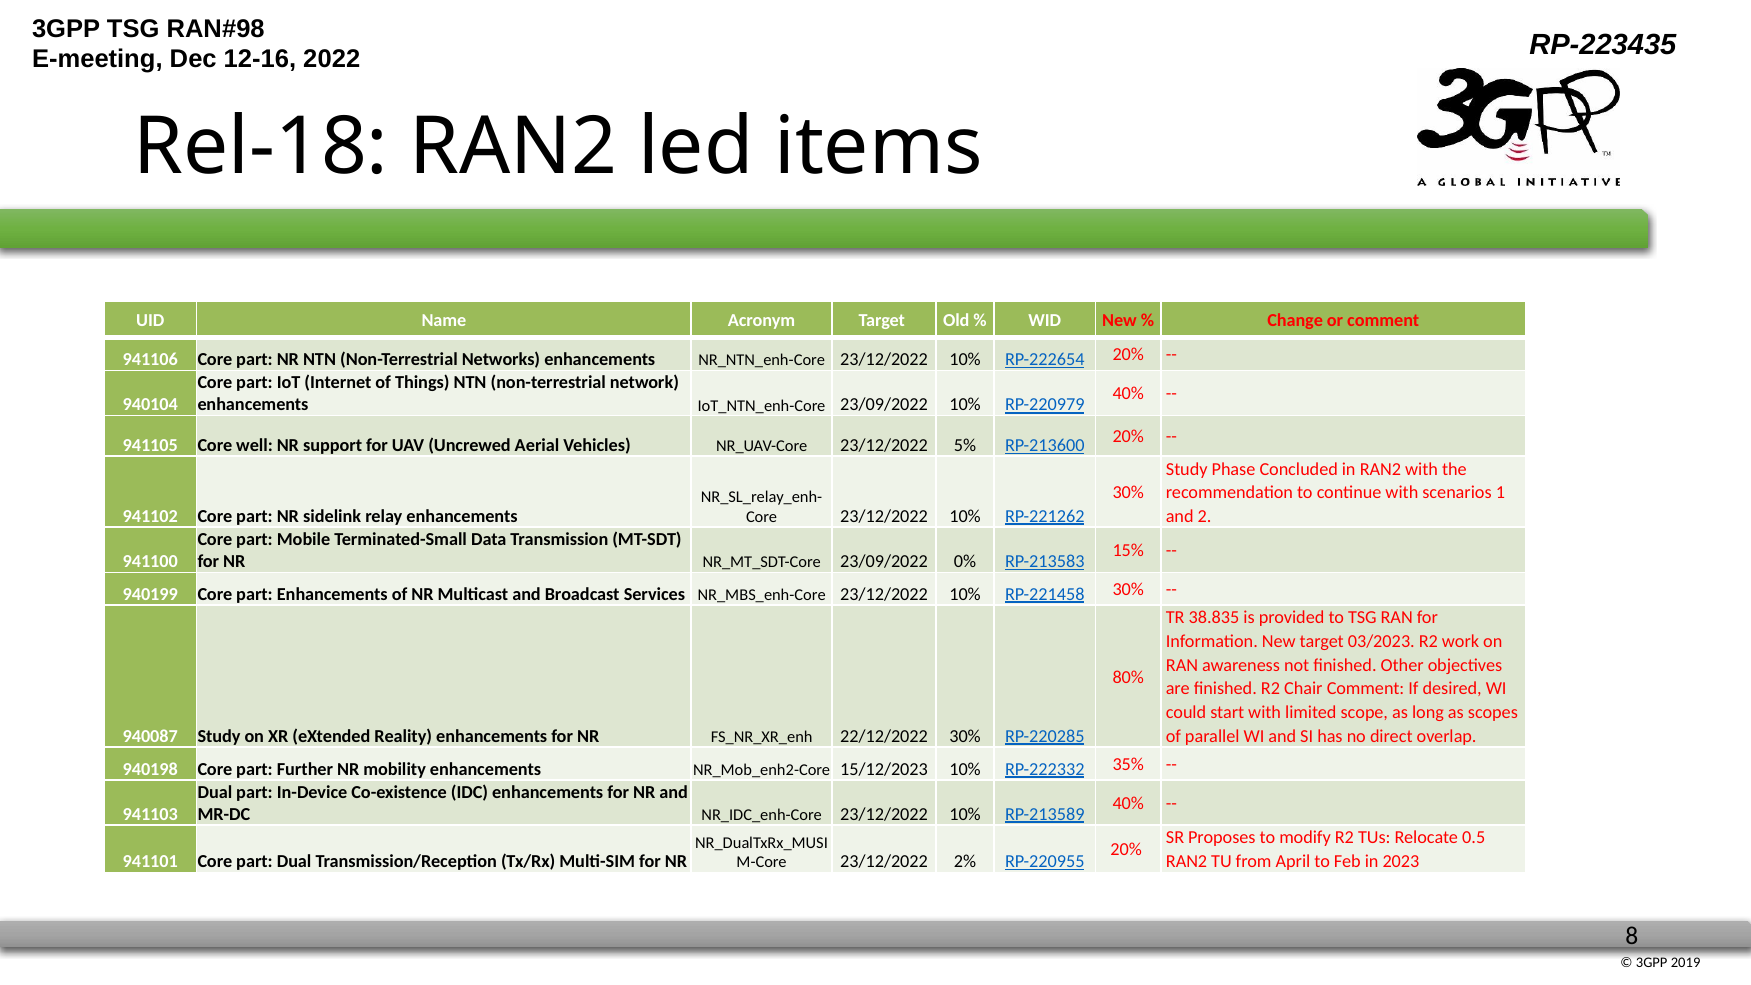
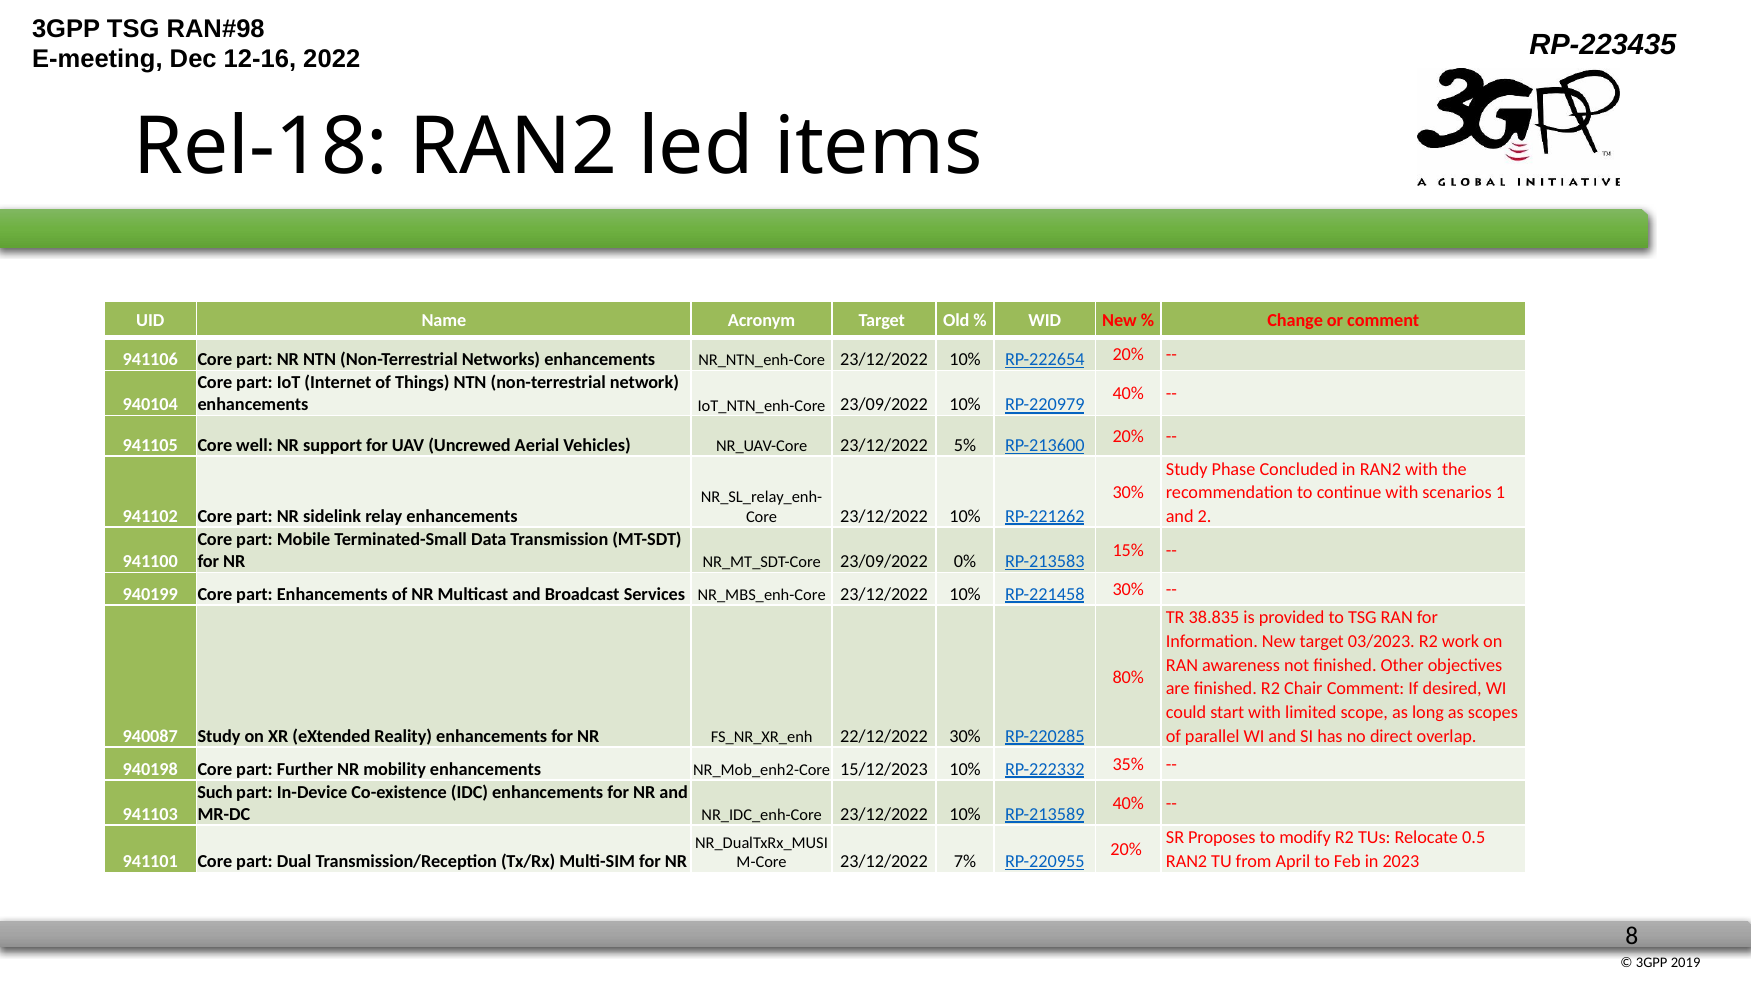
Dual: Dual -> Such (215, 792)
2%: 2% -> 7% (965, 861)
